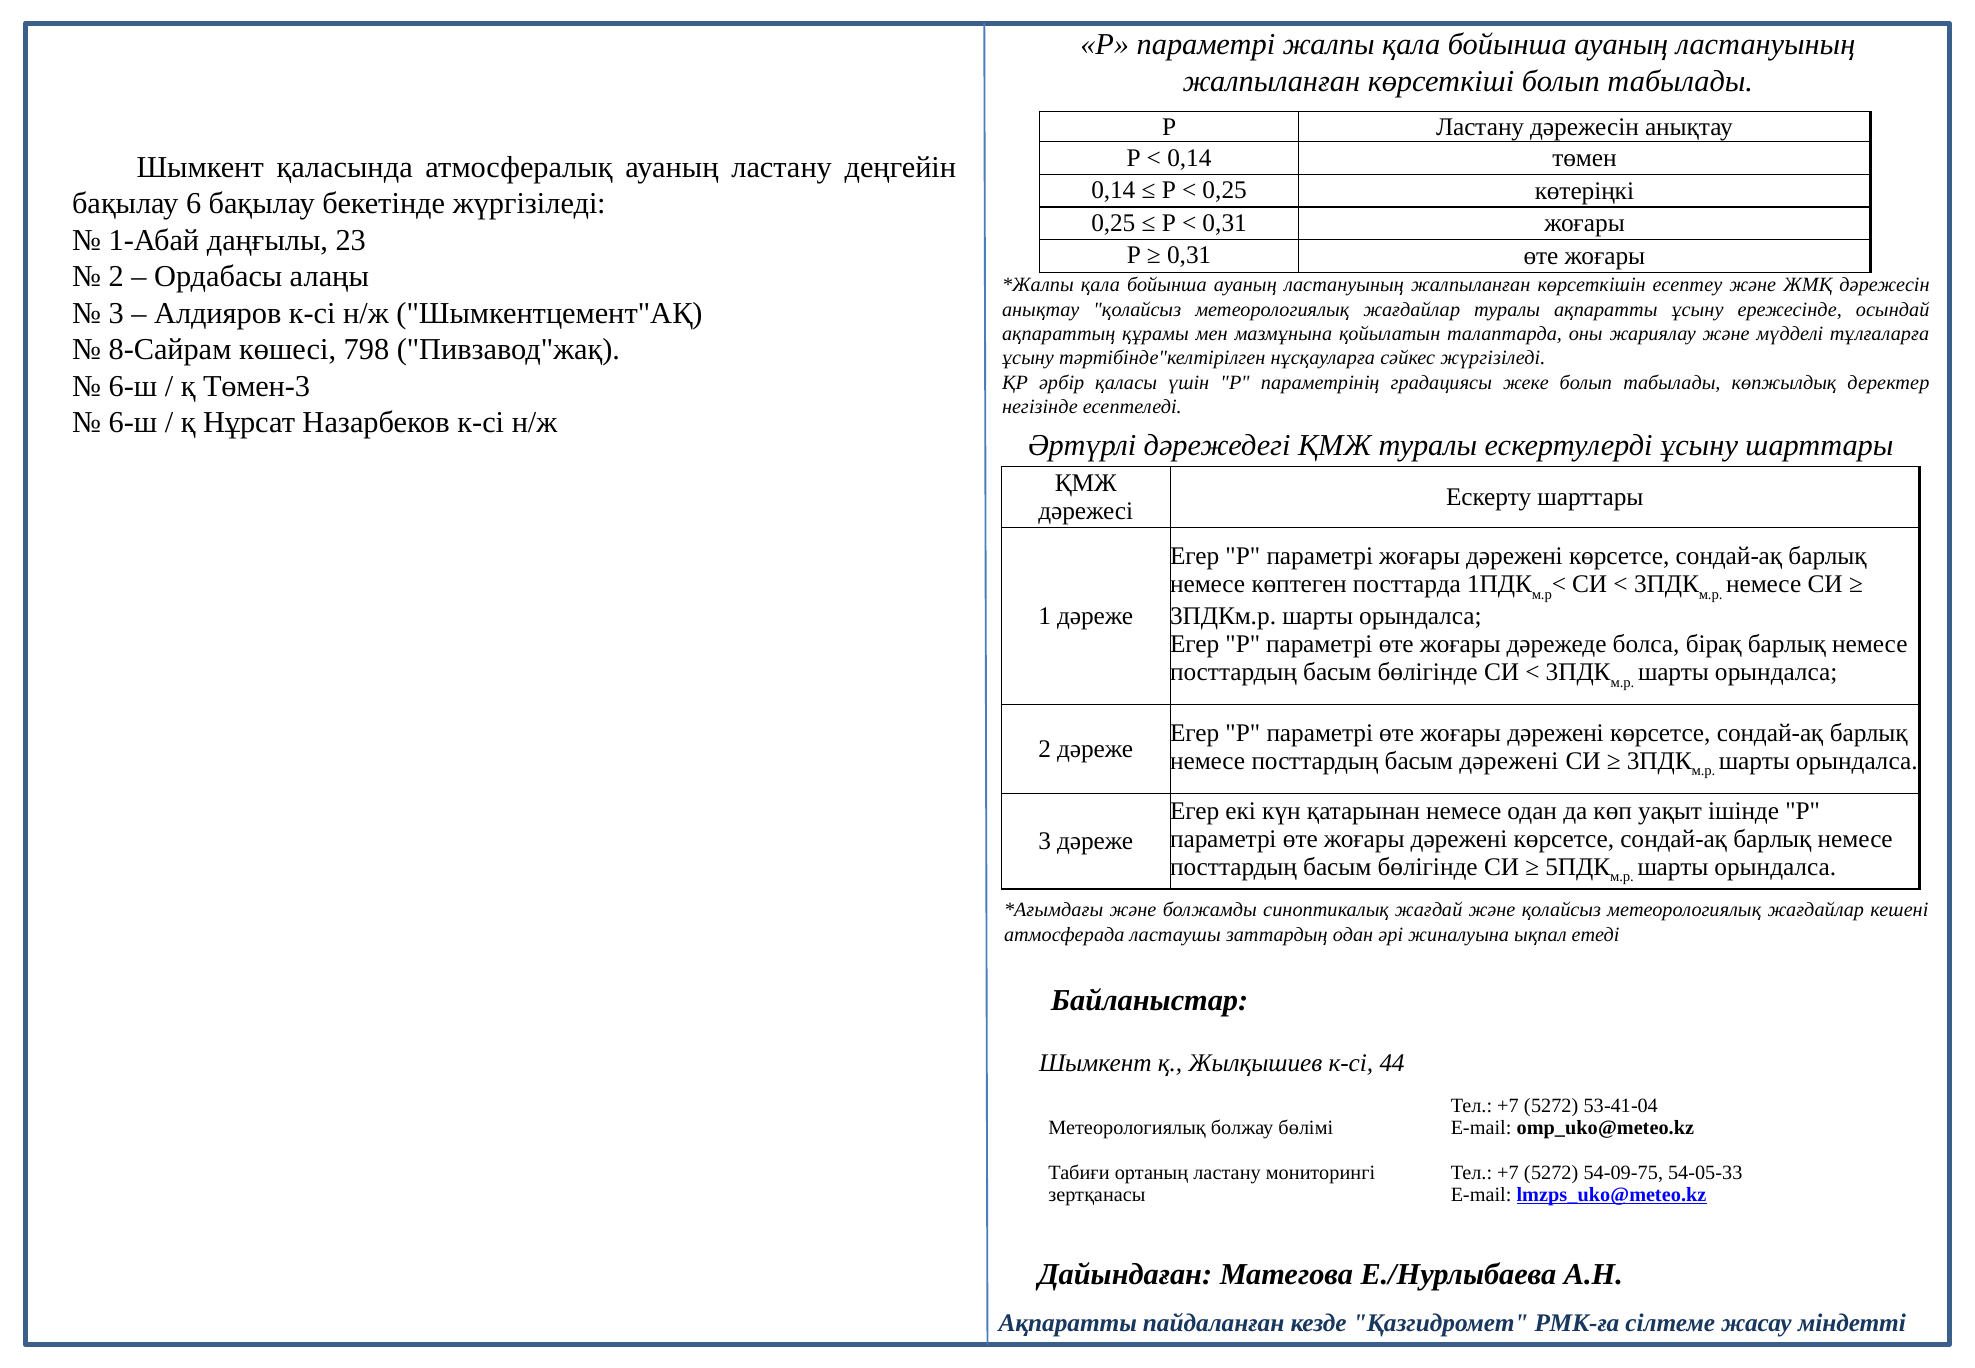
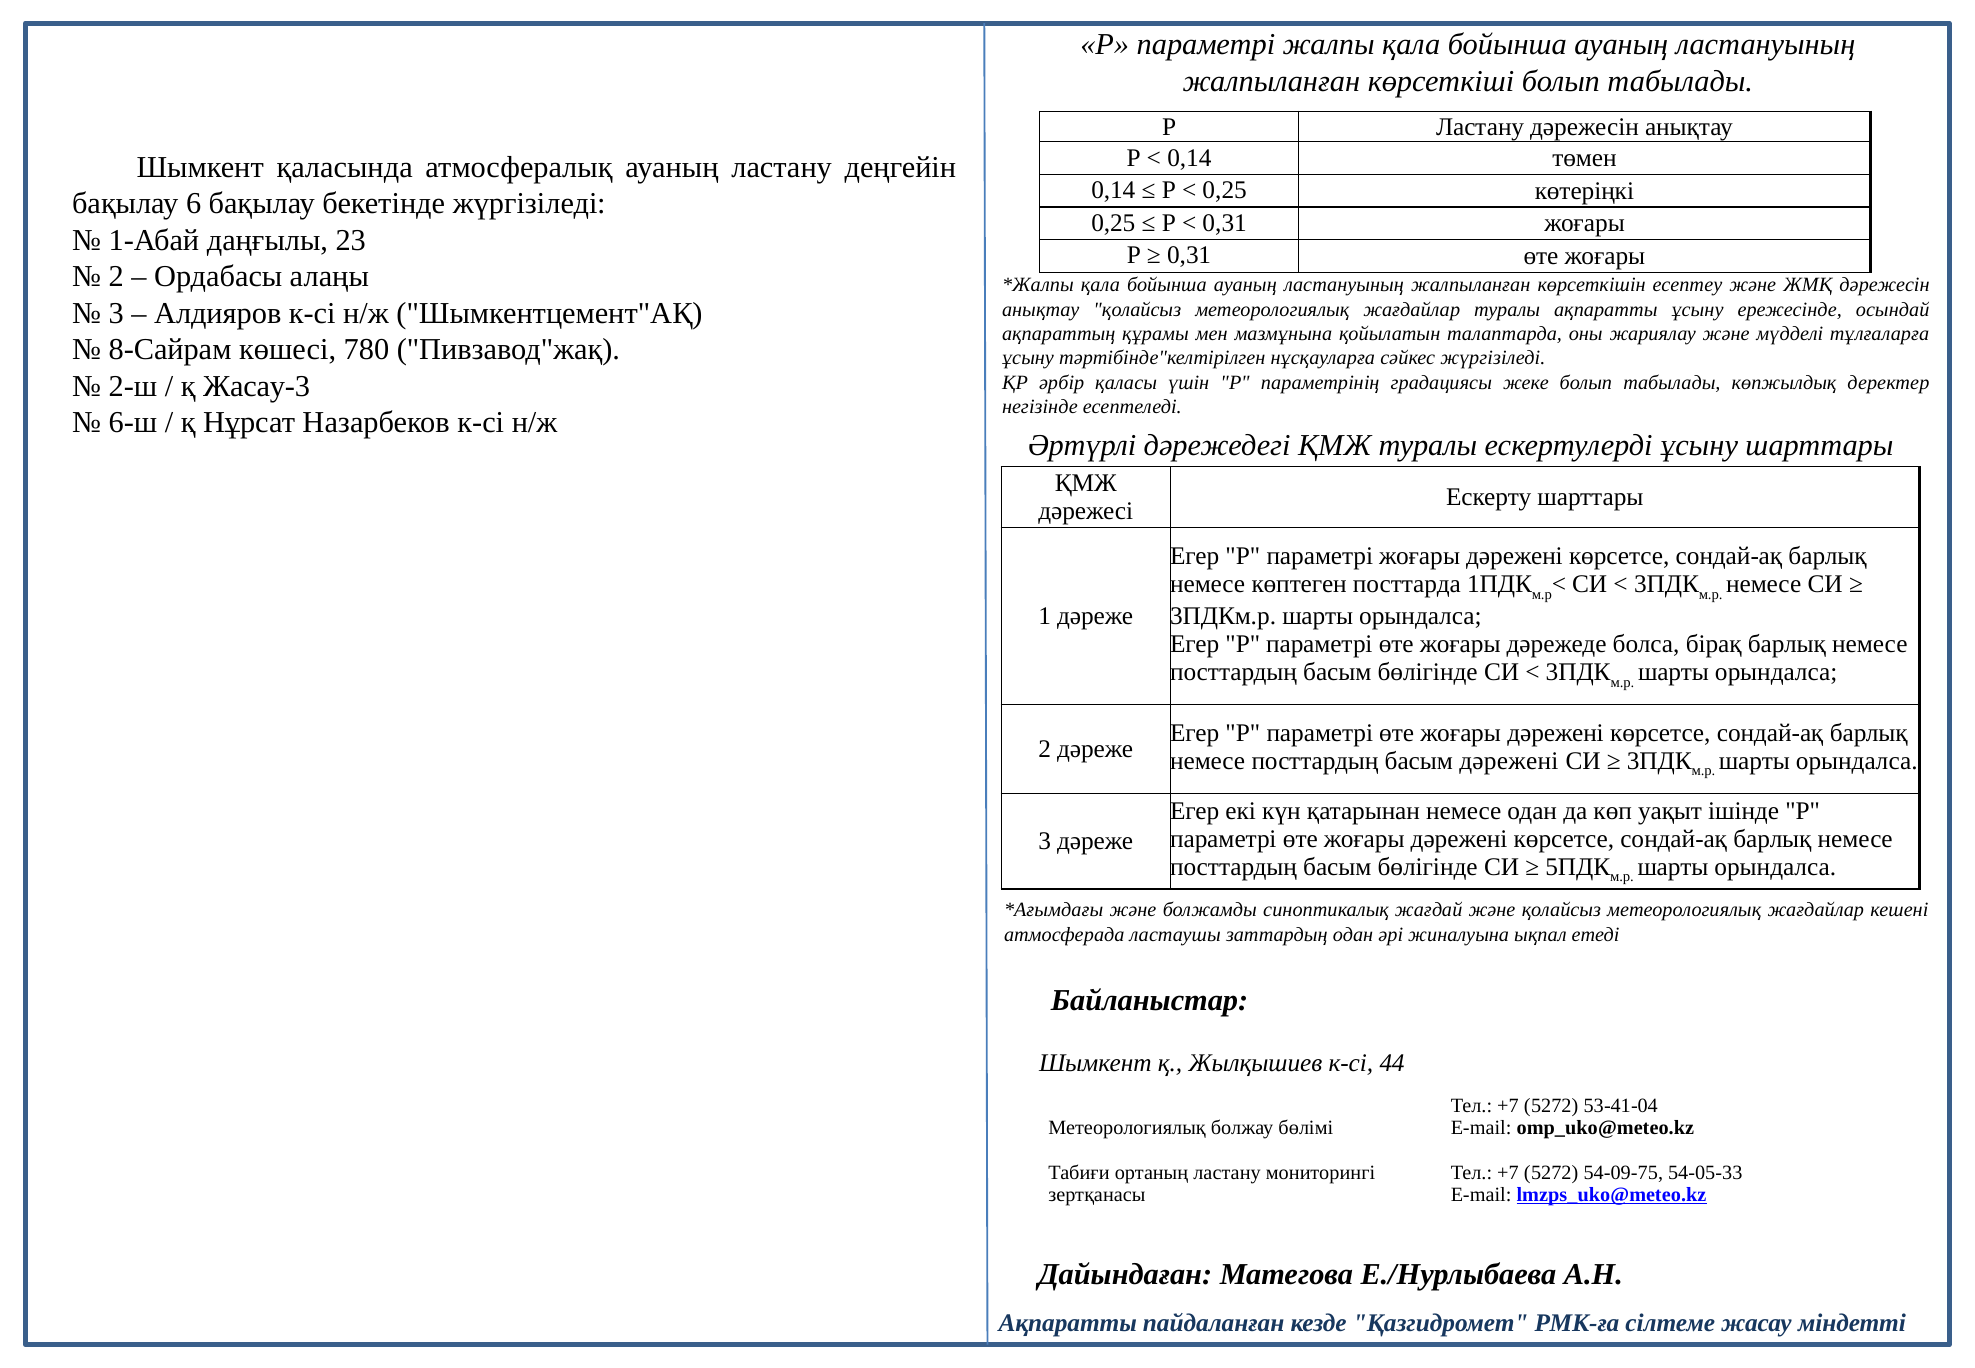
798: 798 -> 780 (366, 350)
6-ш: 6-ш -> 2-ш (133, 386)
Төмен-3: Төмен-3 -> Жасау-3 (257, 386)
